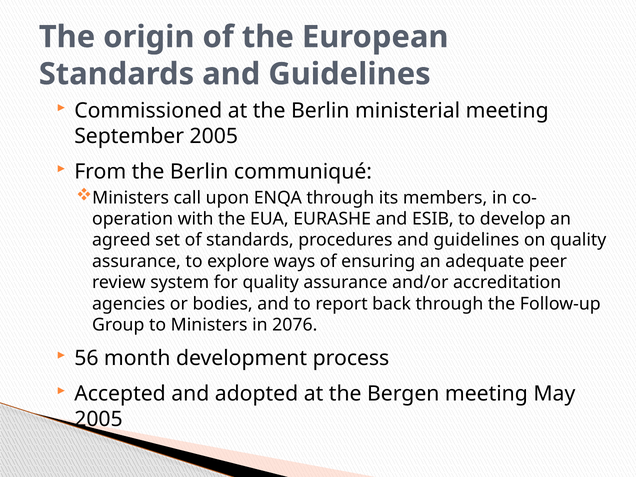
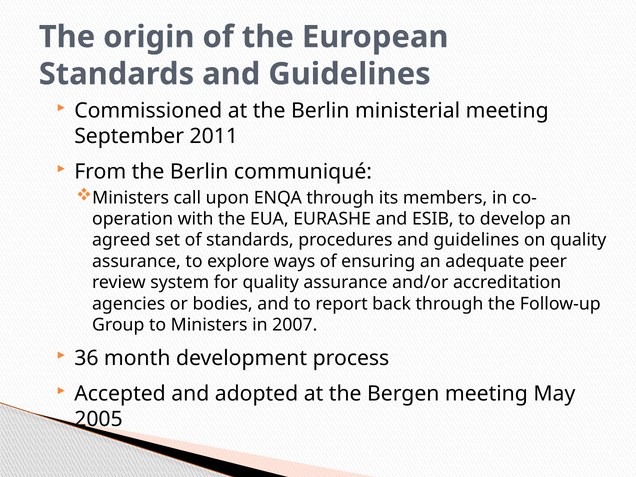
September 2005: 2005 -> 2011 (214, 136)
2076: 2076 -> 2007 (295, 325)
56: 56 -> 36 (86, 358)
